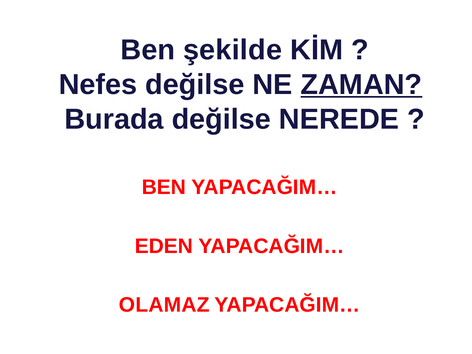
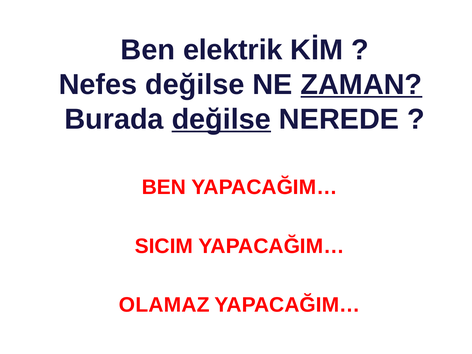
şekilde: şekilde -> elektrik (233, 50)
değilse underline: none -> present (221, 119)
EDEN: EDEN -> SICIM (164, 246)
